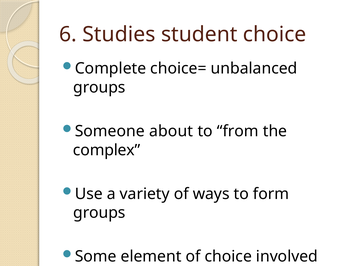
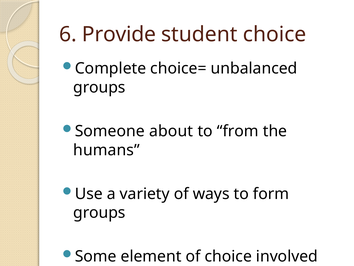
Studies: Studies -> Provide (119, 34)
complex: complex -> humans (106, 150)
